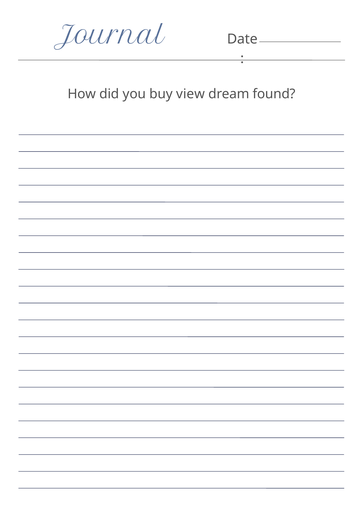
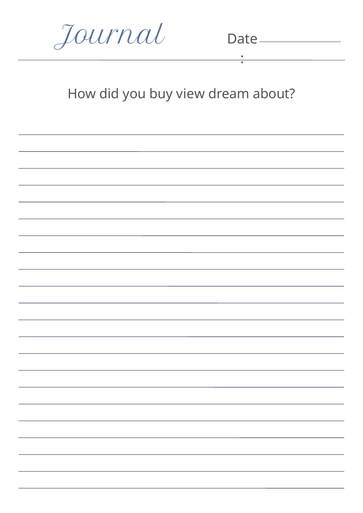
found: found -> about (274, 94)
